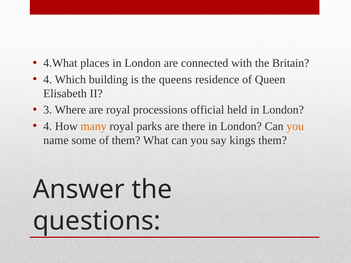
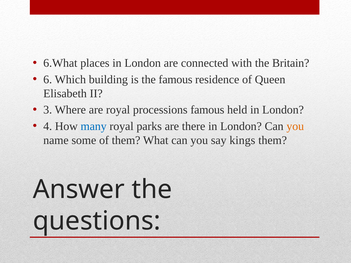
4.What: 4.What -> 6.What (60, 63)
4: 4 -> 6 (48, 79)
the queens: queens -> famous (176, 79)
processions official: official -> famous (207, 110)
many colour: orange -> blue (94, 126)
